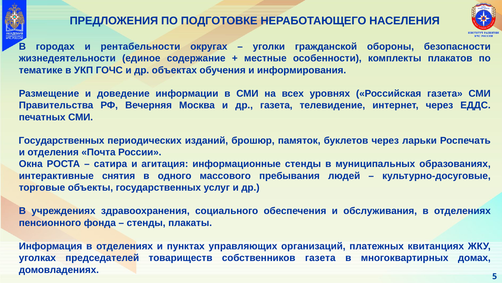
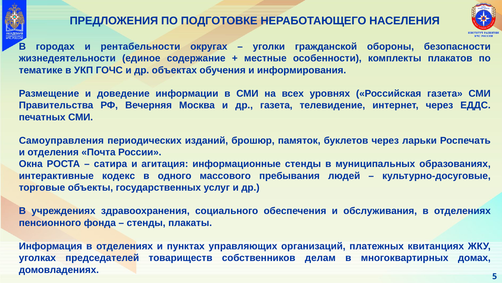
Государственных: Государственных -> Самоуправления (61, 140)
снятия: снятия -> кодекс (119, 175)
собственников газета: газета -> делам (320, 258)
